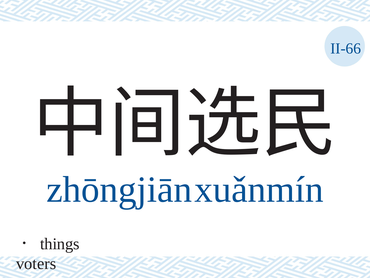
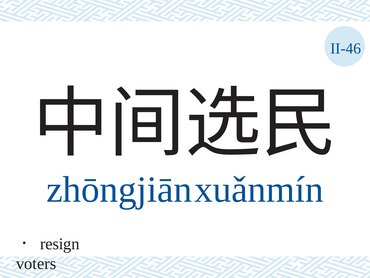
II-66: II-66 -> II-46 (346, 48)
things: things -> resign (60, 243)
